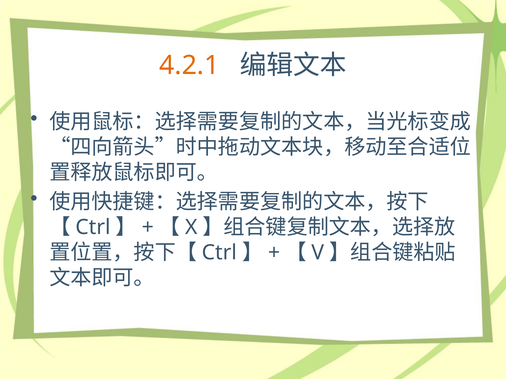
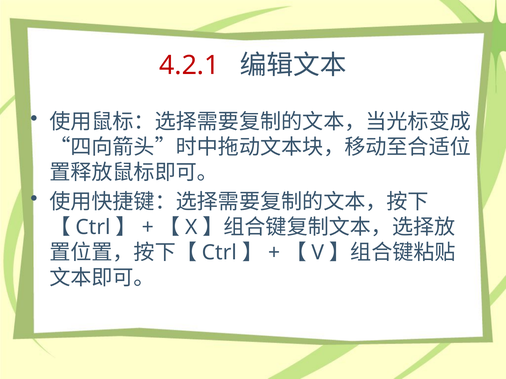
4.2.1 colour: orange -> red (189, 66)
